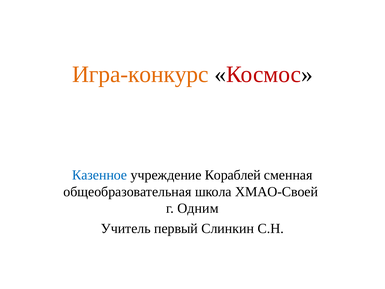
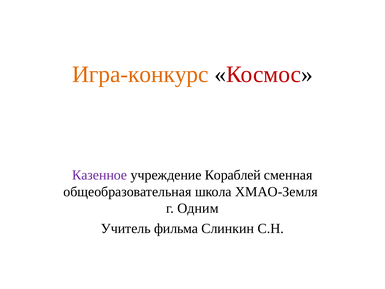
Казенное colour: blue -> purple (100, 175)
ХМАО-Своей: ХМАО-Своей -> ХМАО-Земля (276, 192)
первый: первый -> фильма (176, 228)
